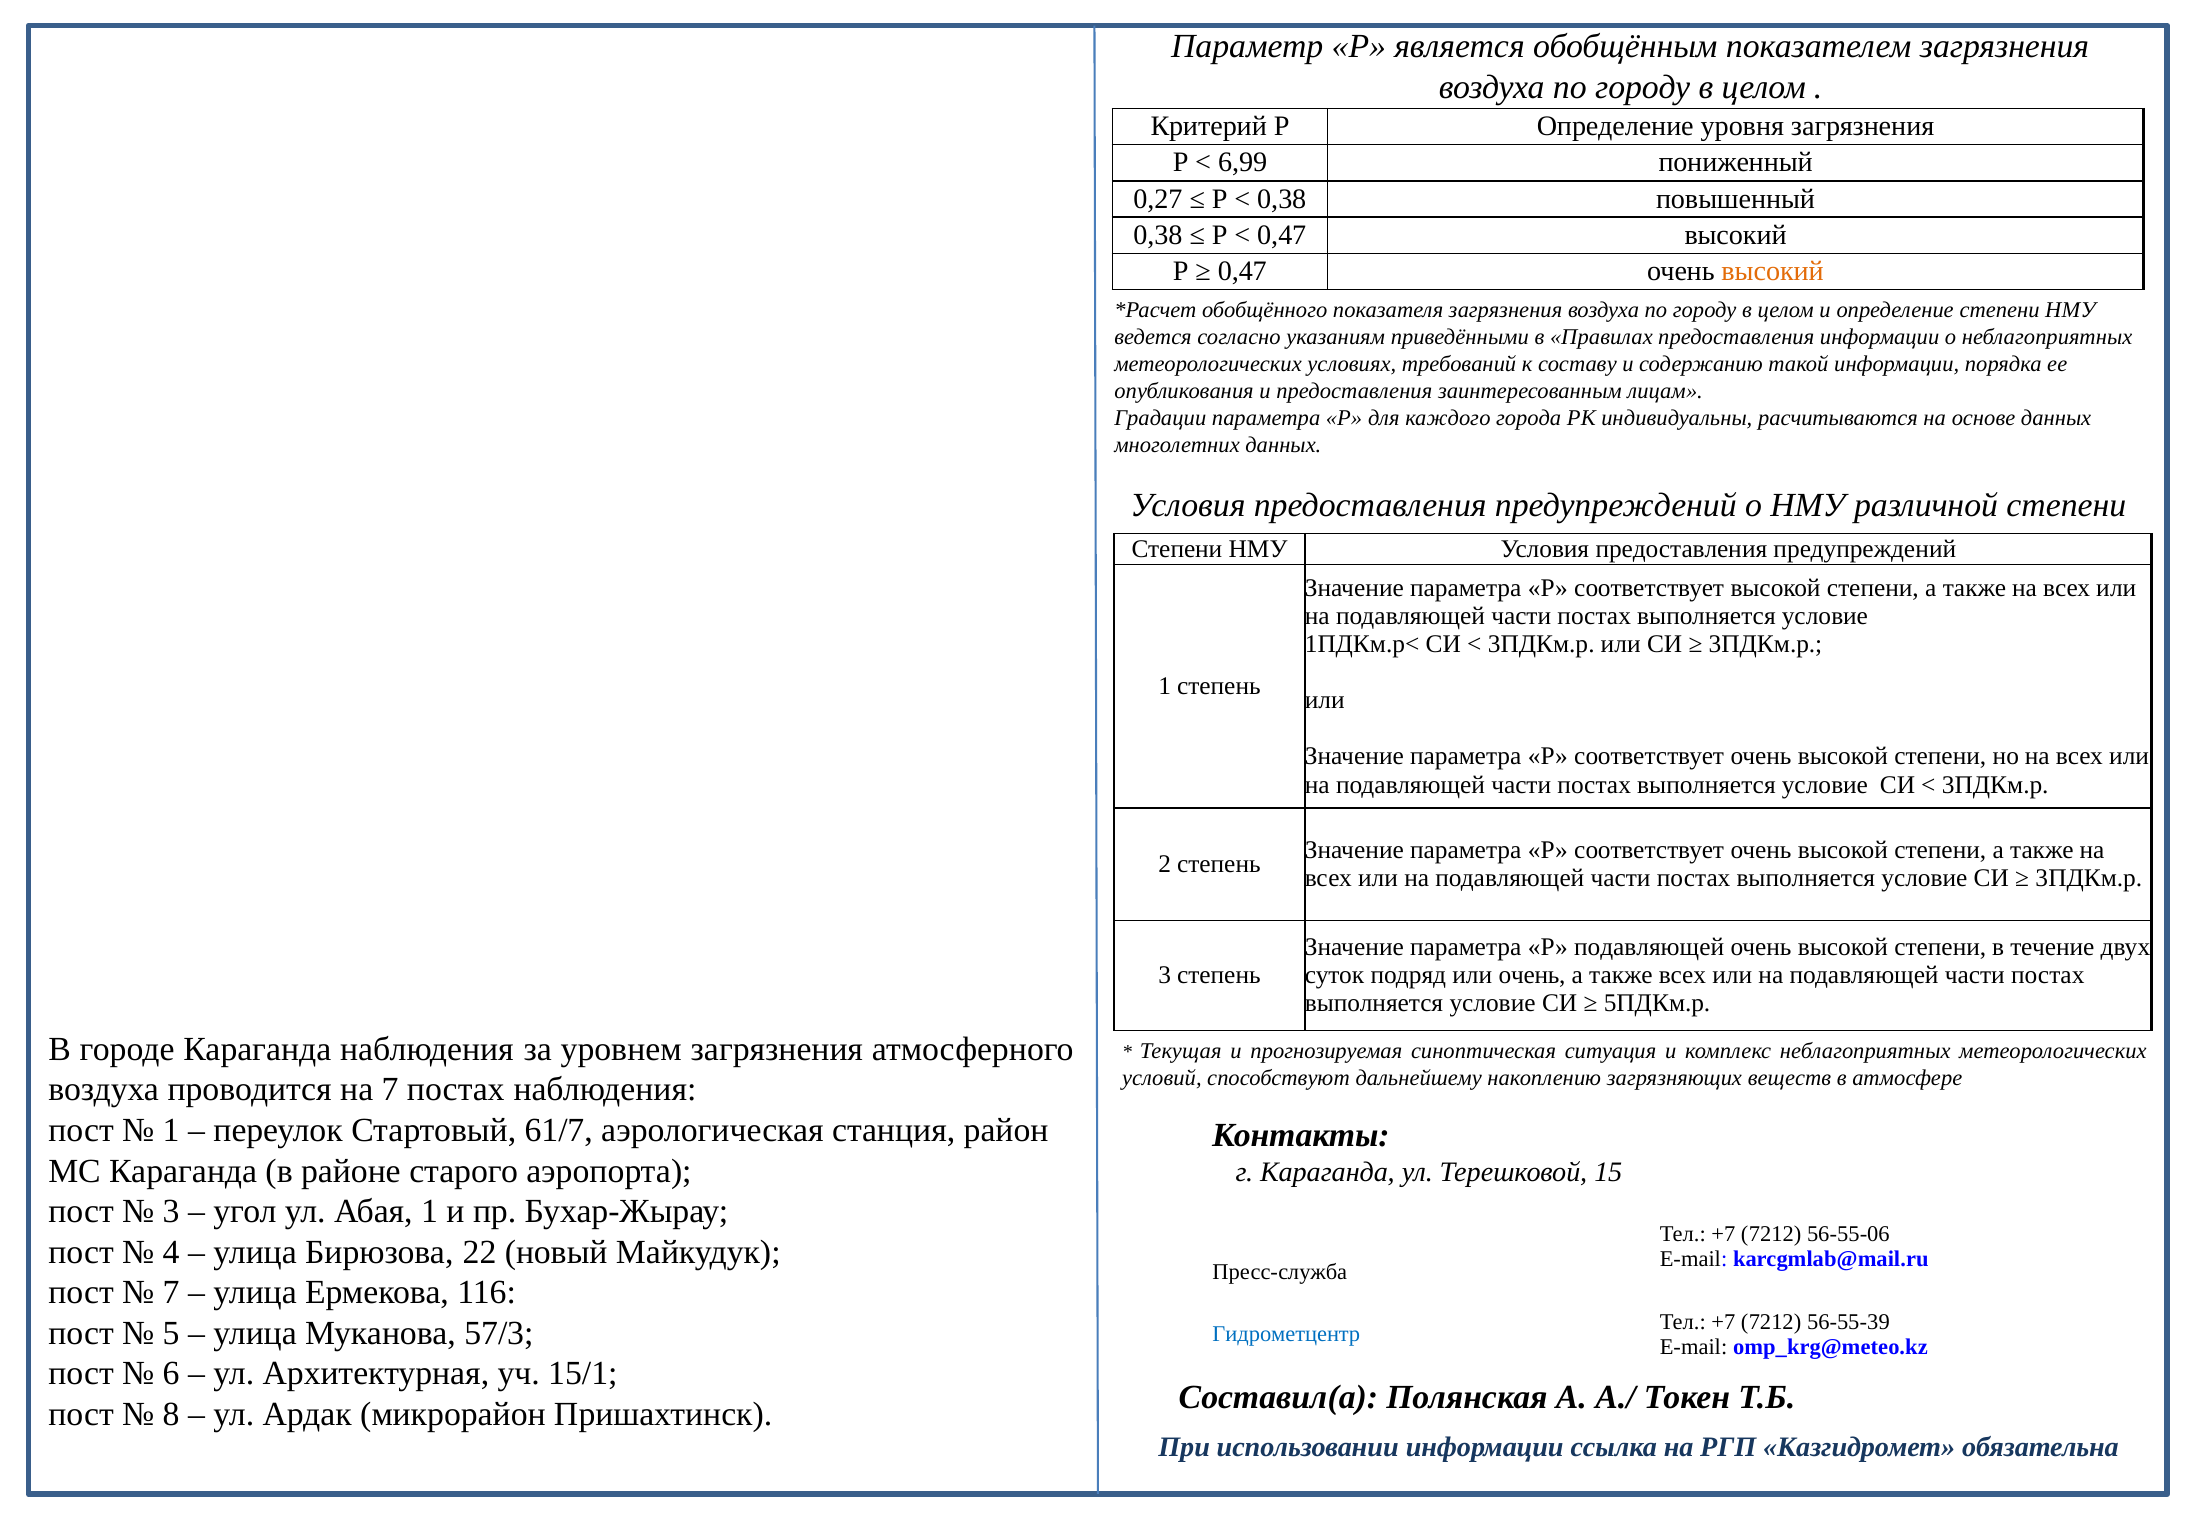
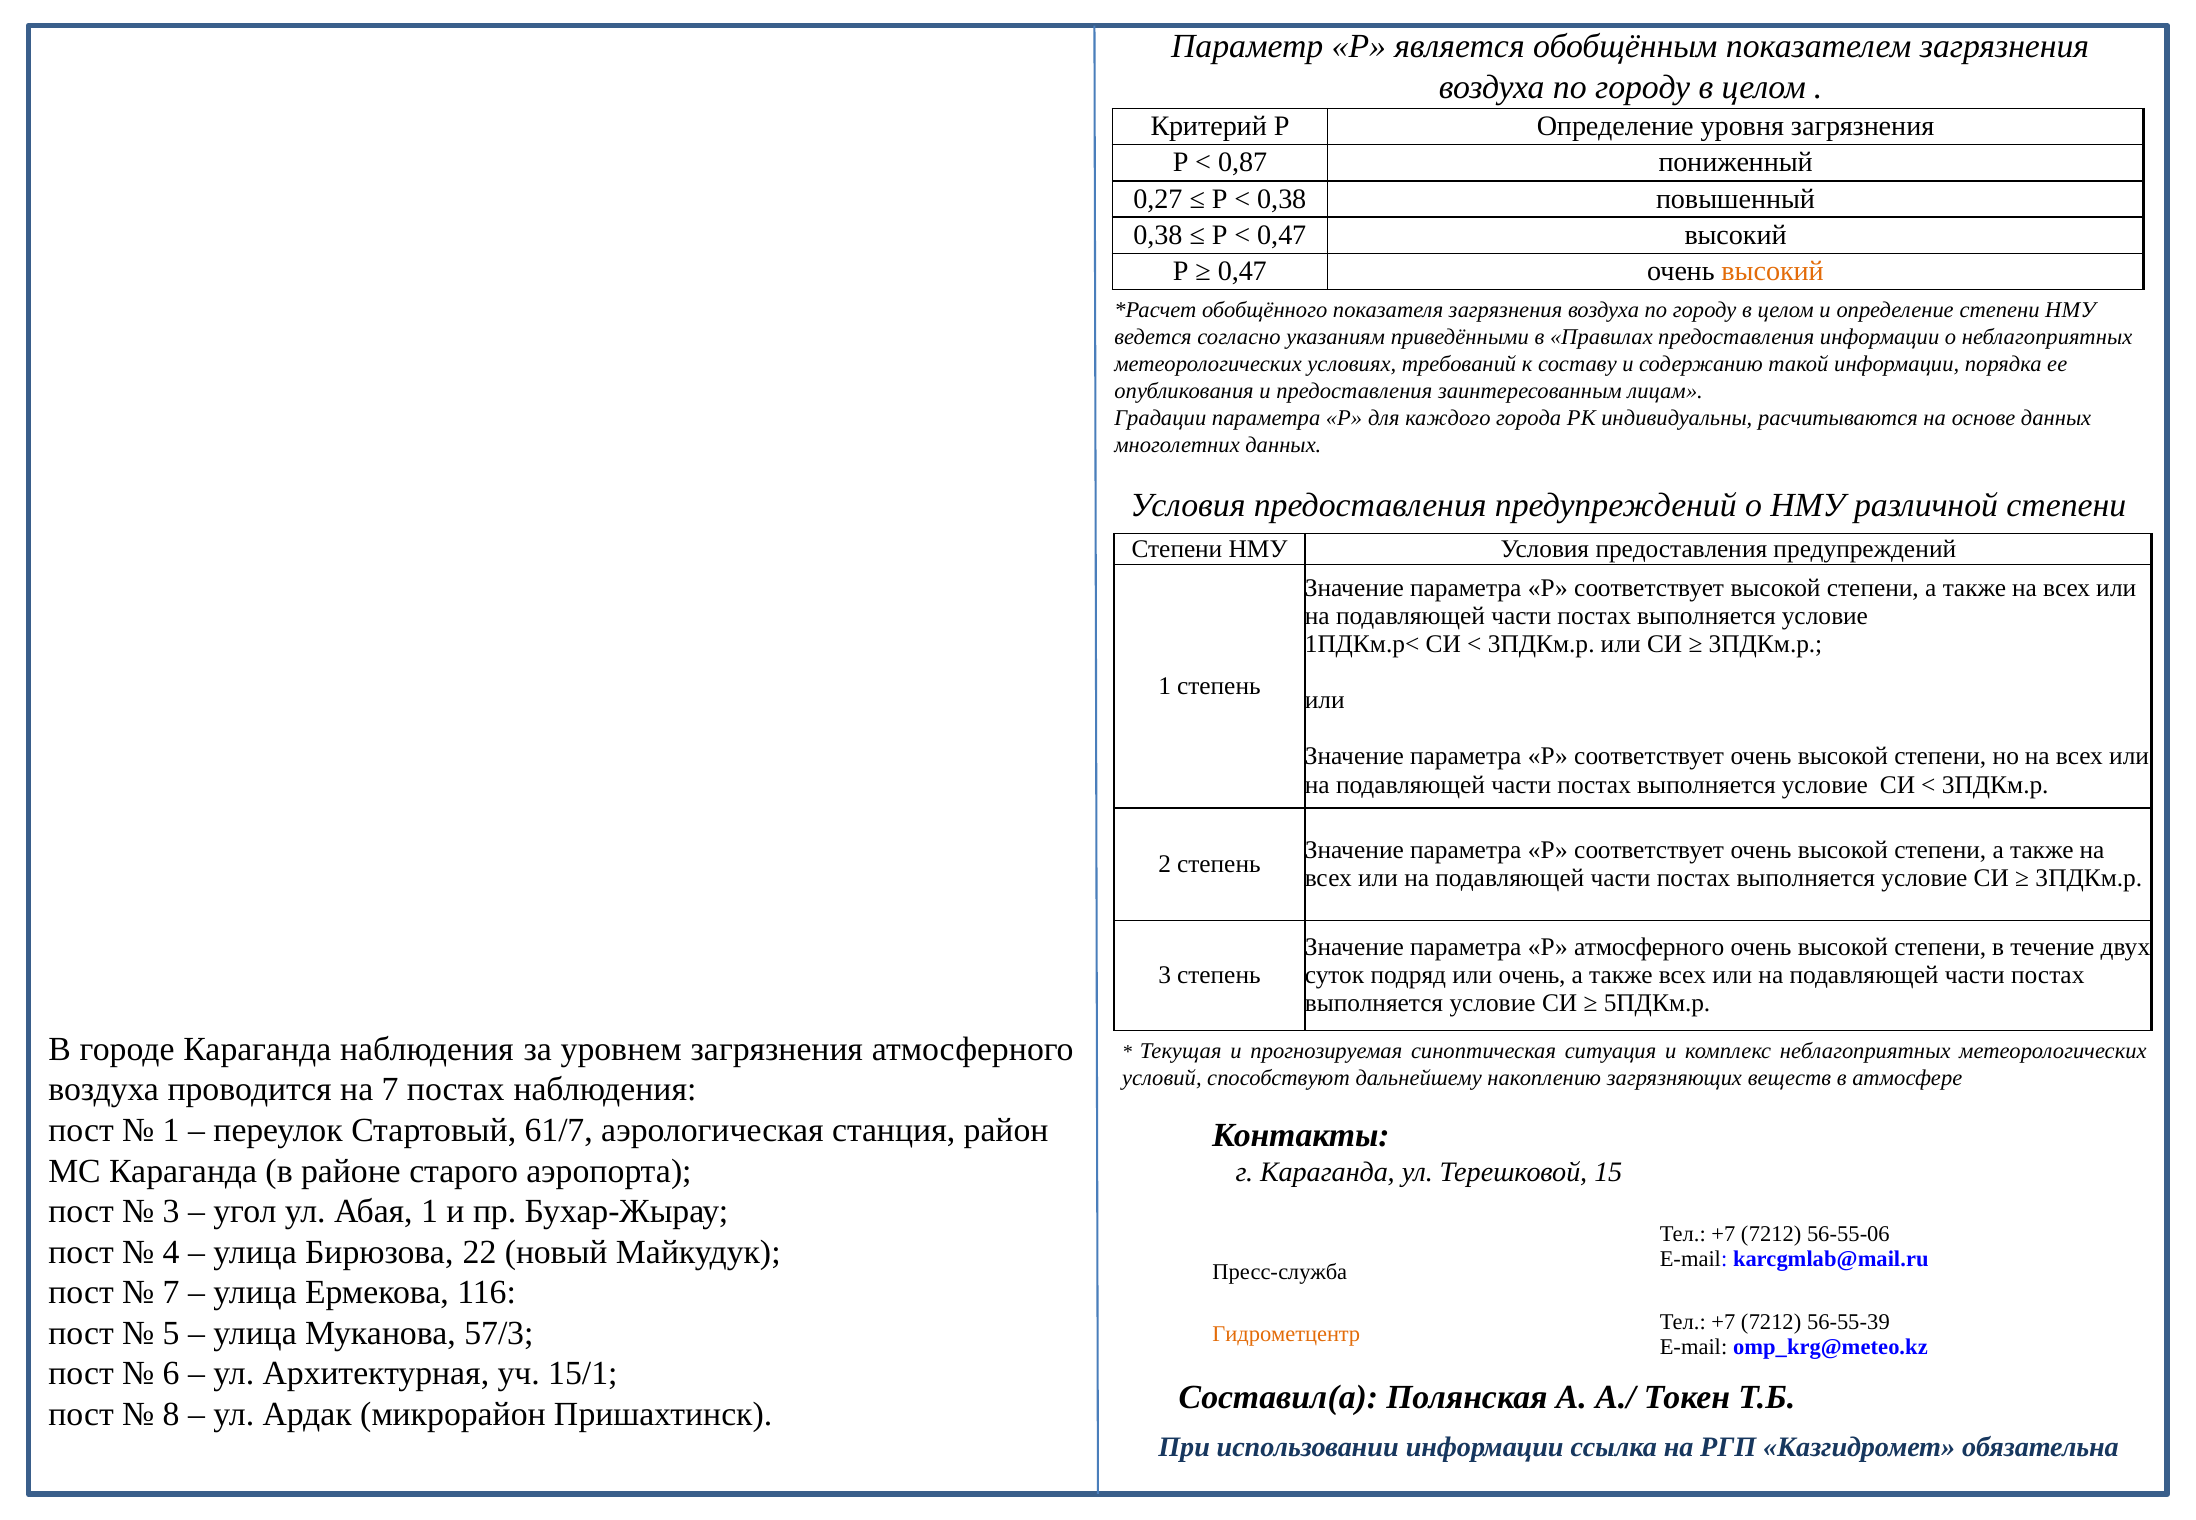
6,99: 6,99 -> 0,87 (1243, 163)
Р подавляющей: подавляющей -> атмосферного (1649, 948)
Гидрометцентр colour: blue -> orange (1286, 1335)
